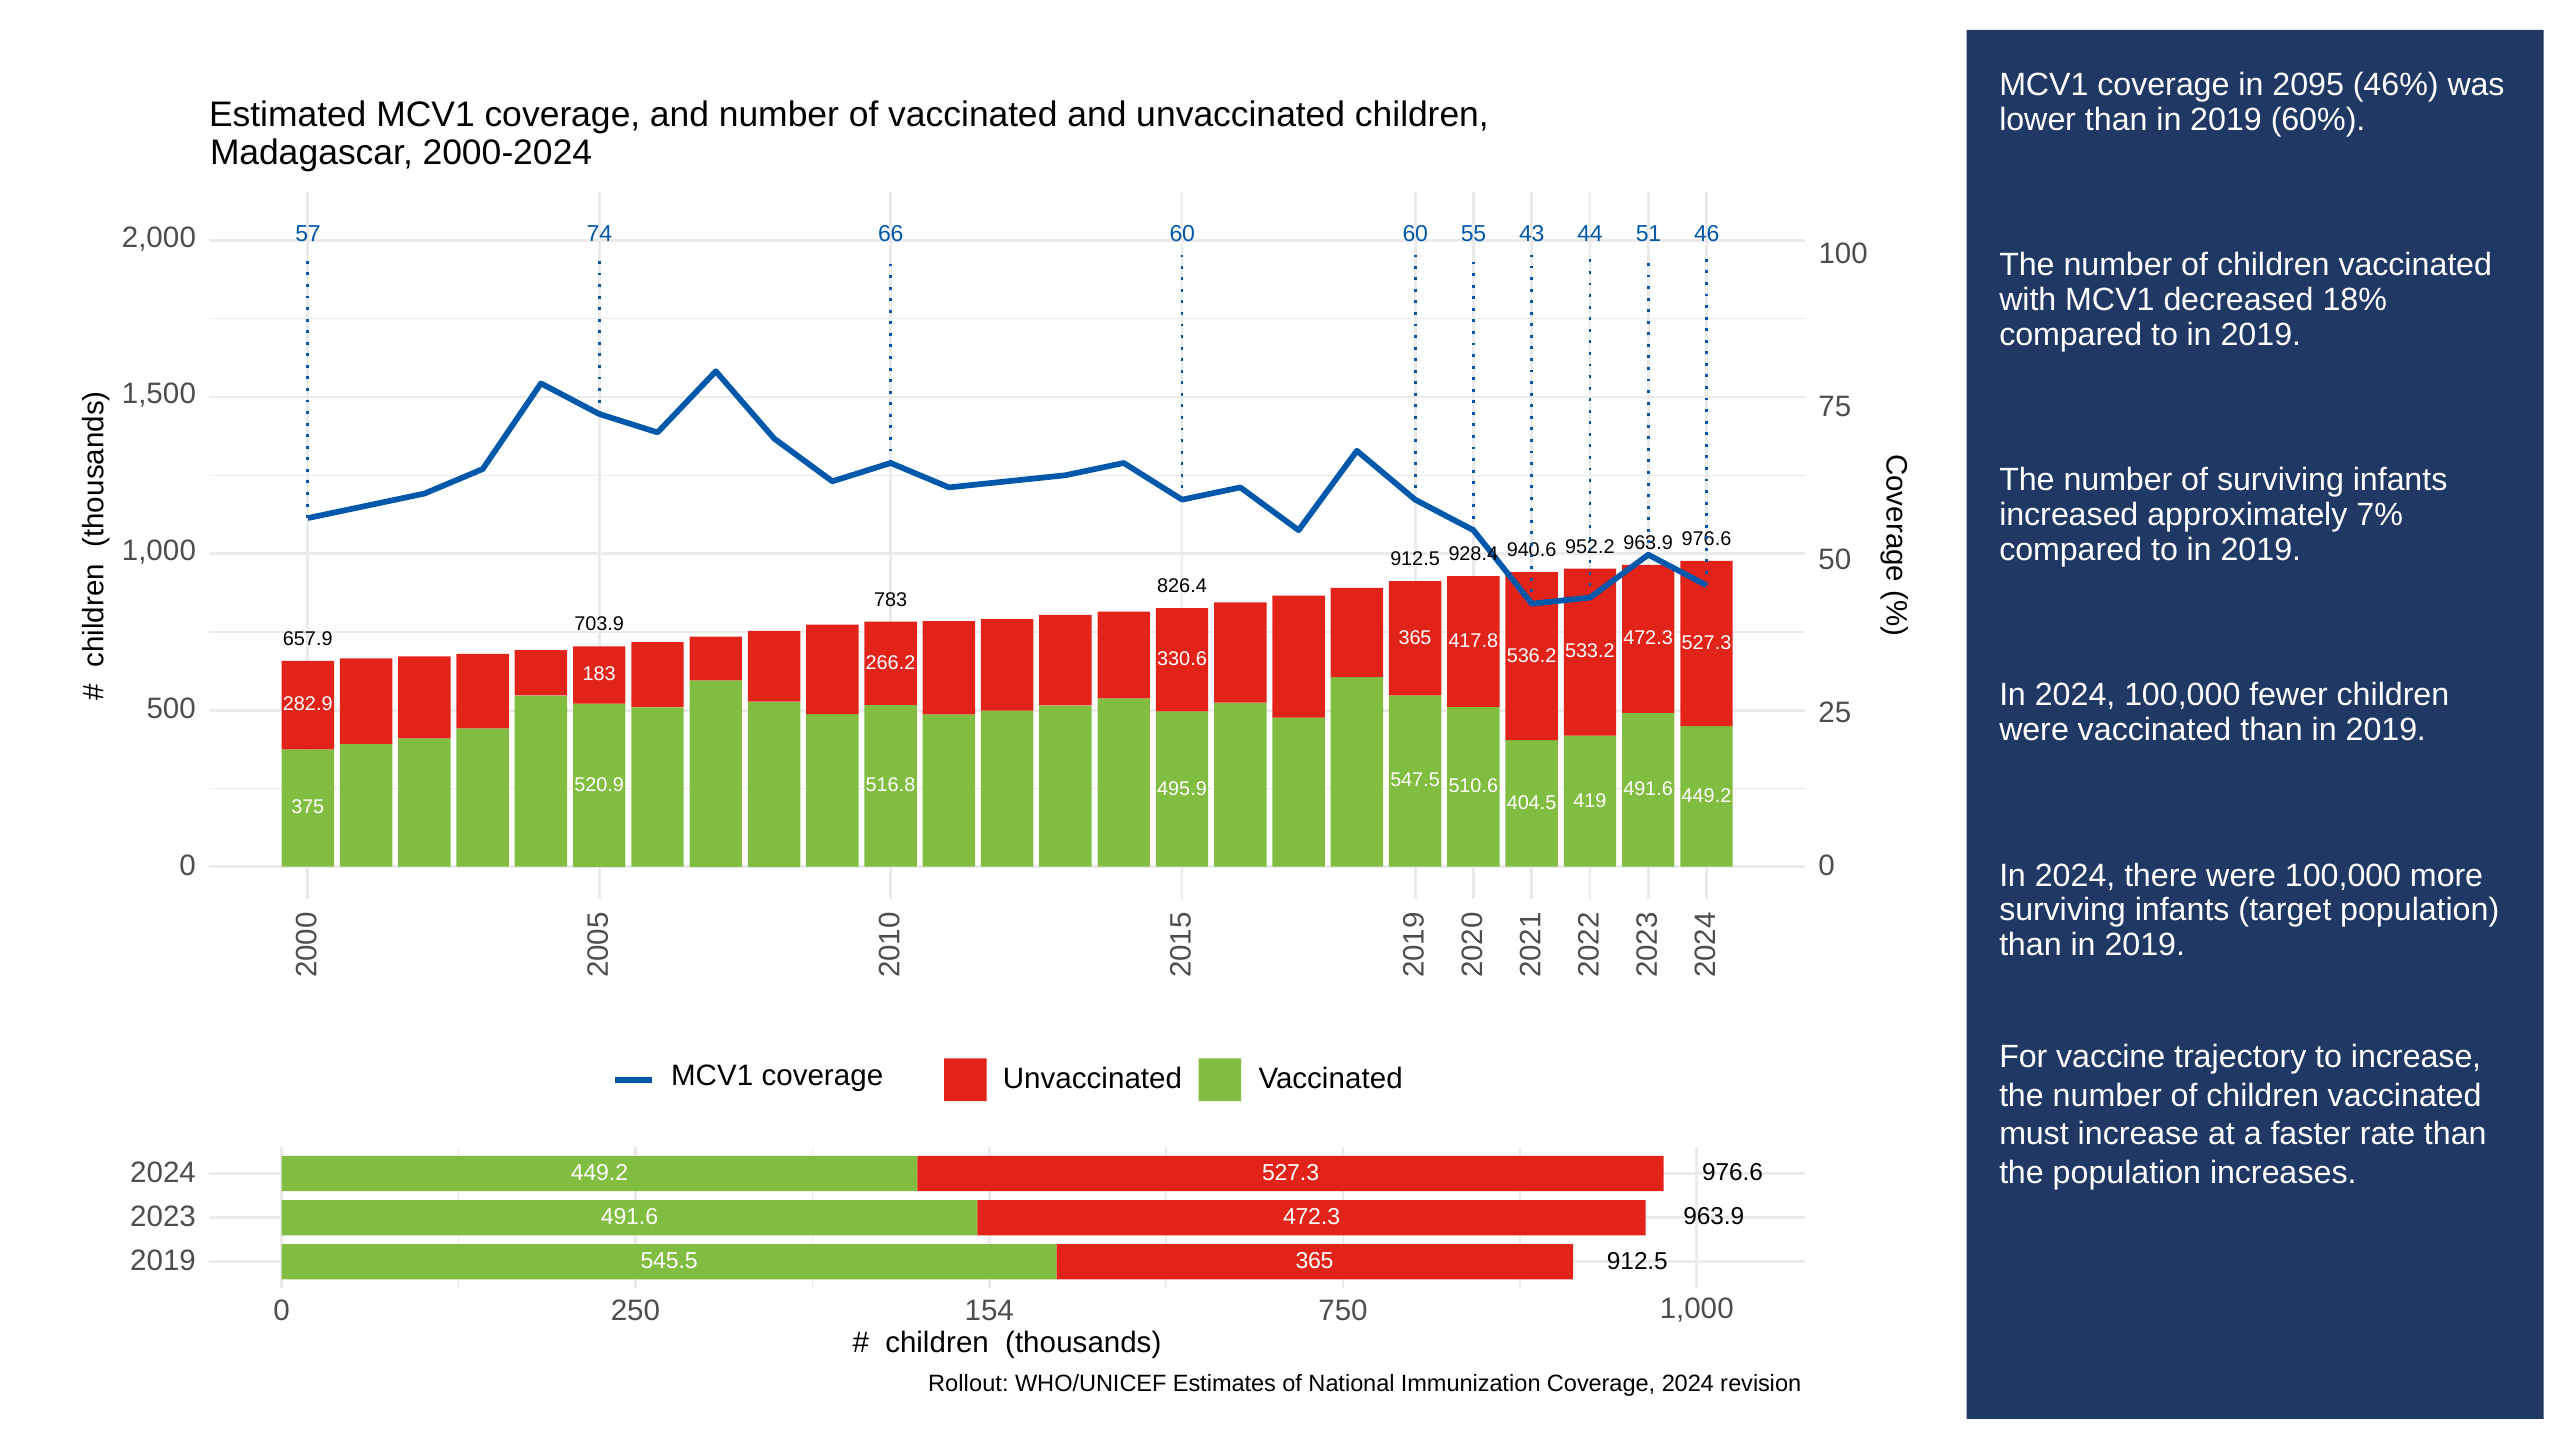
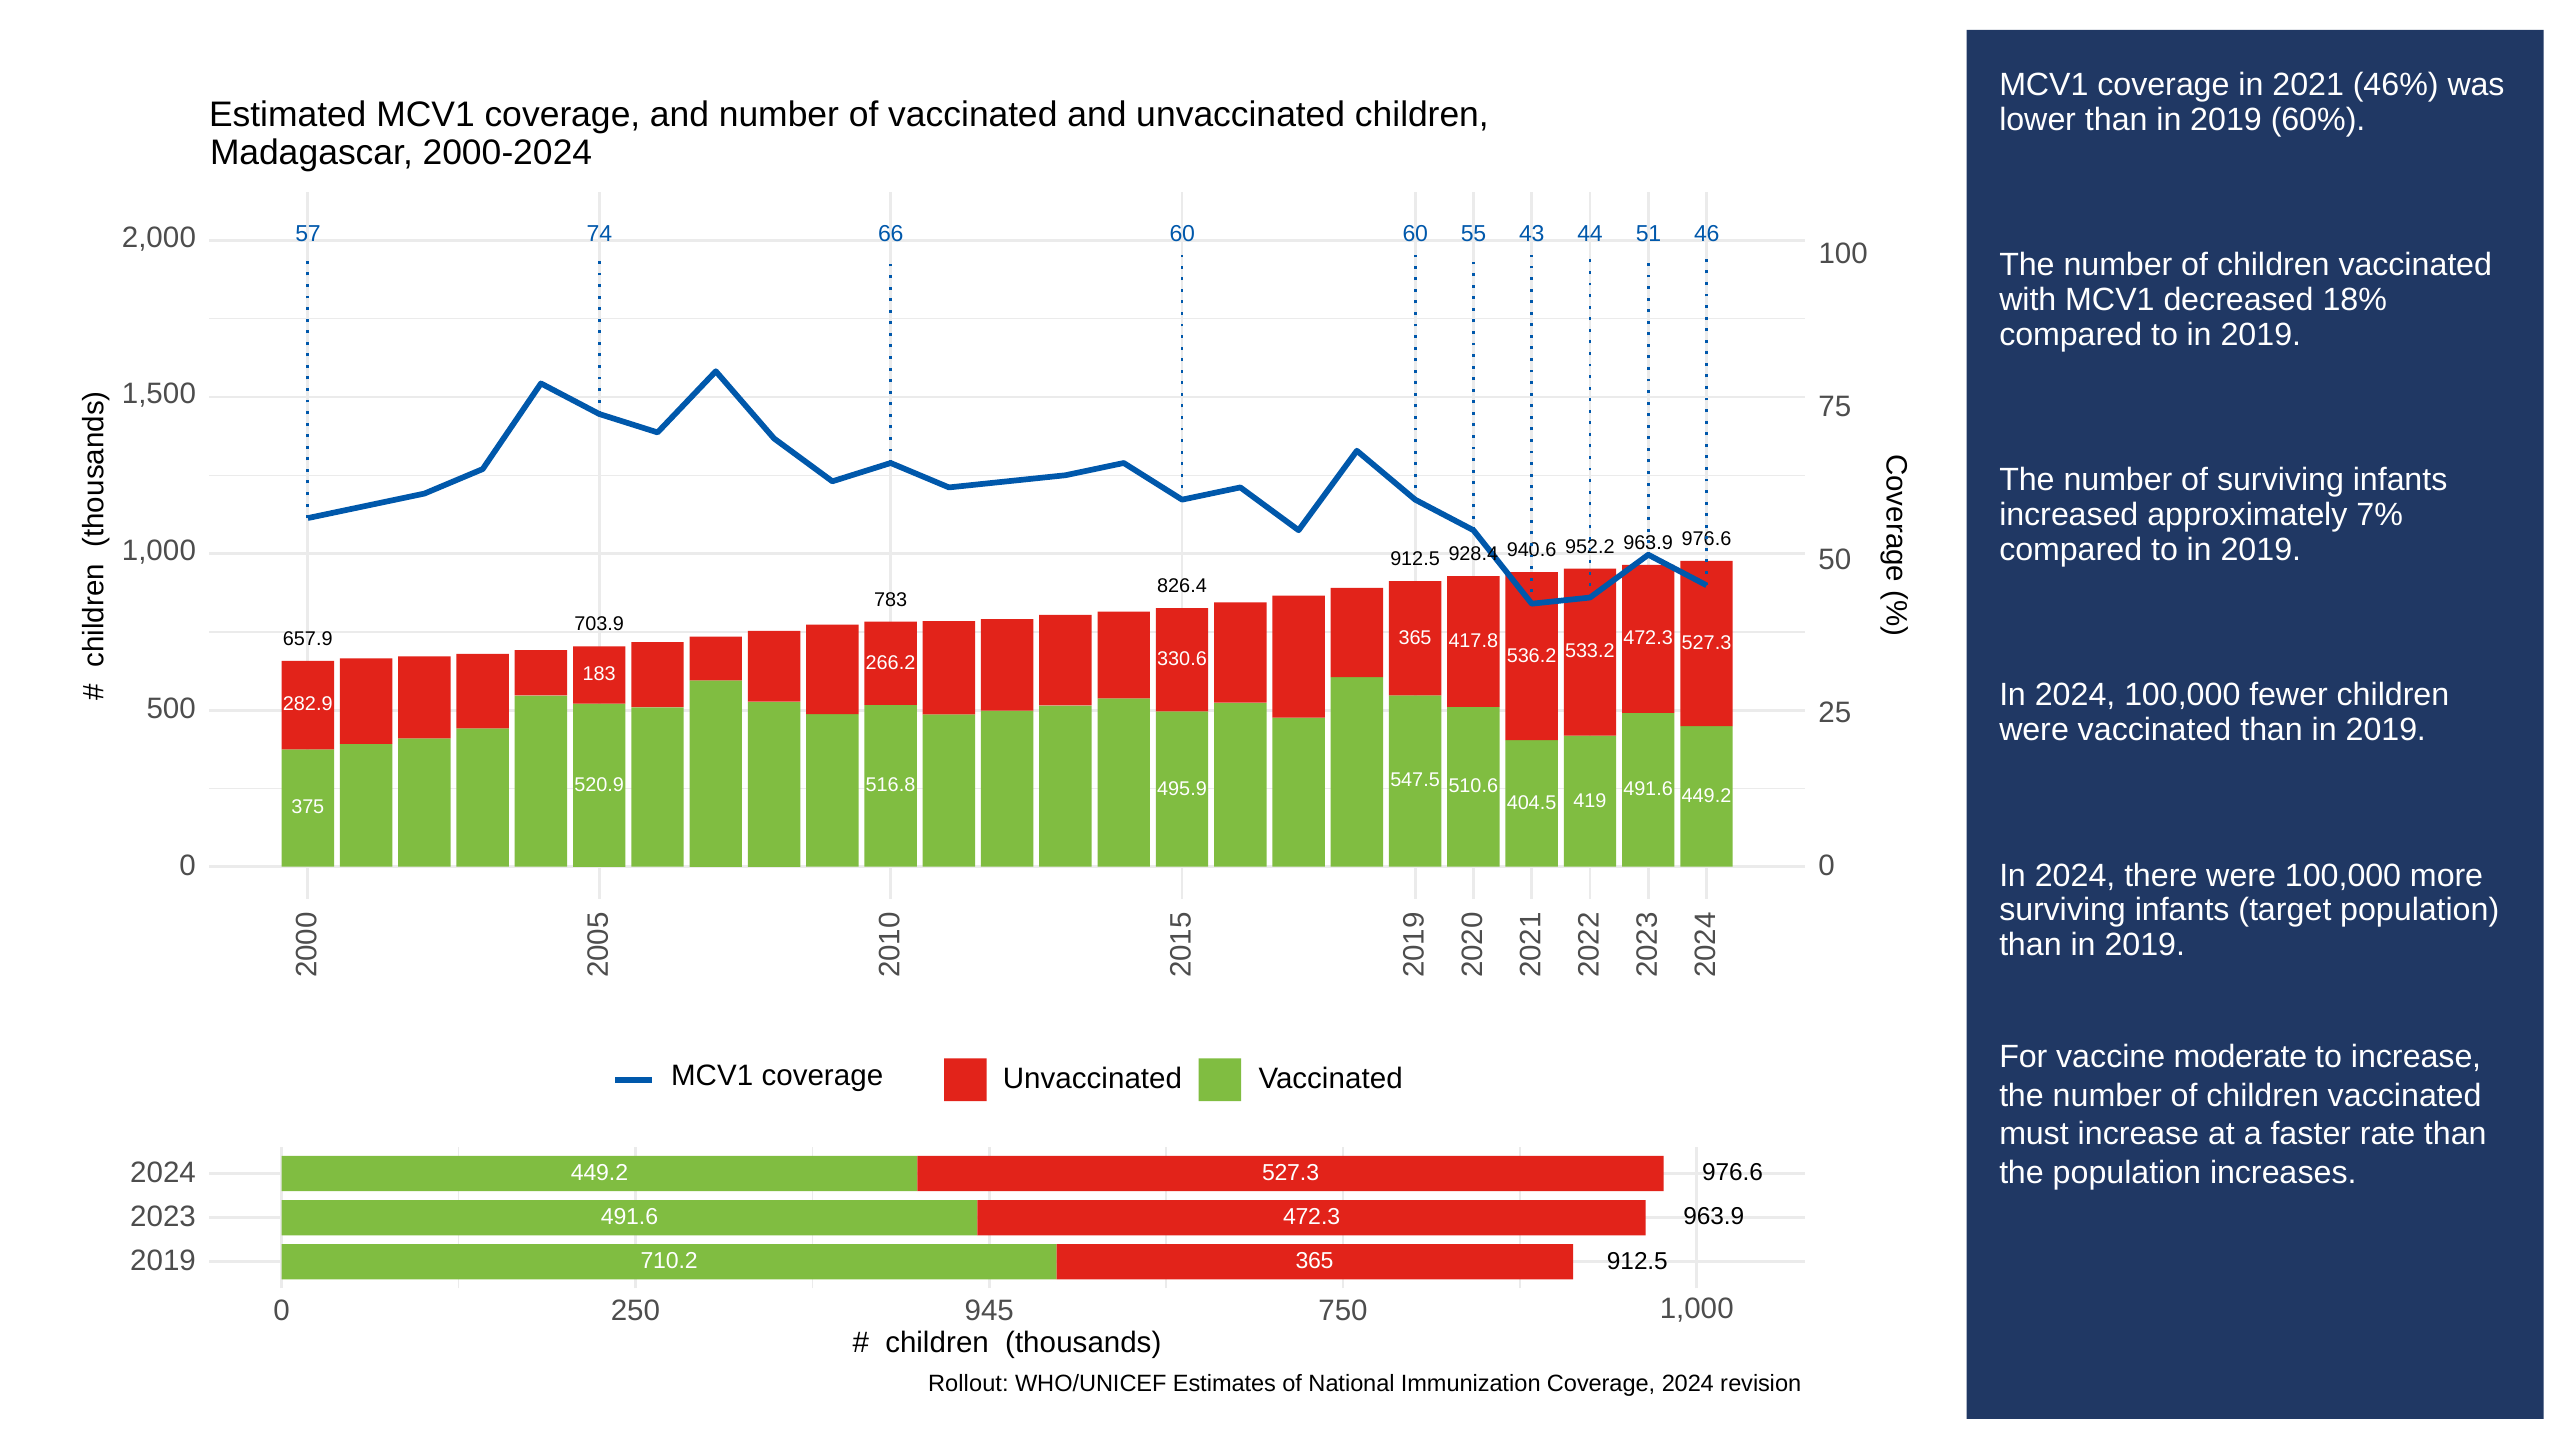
2095: 2095 -> 2021 (2308, 85)
trajectory: trajectory -> moderate (2240, 1057)
545.5: 545.5 -> 710.2 (669, 1261)
154: 154 -> 945 (989, 1311)
